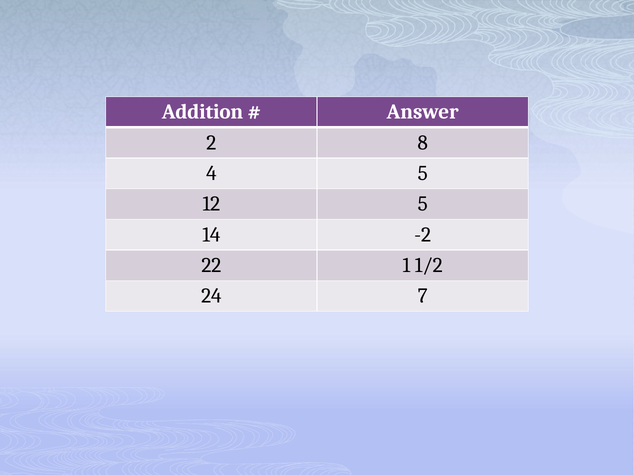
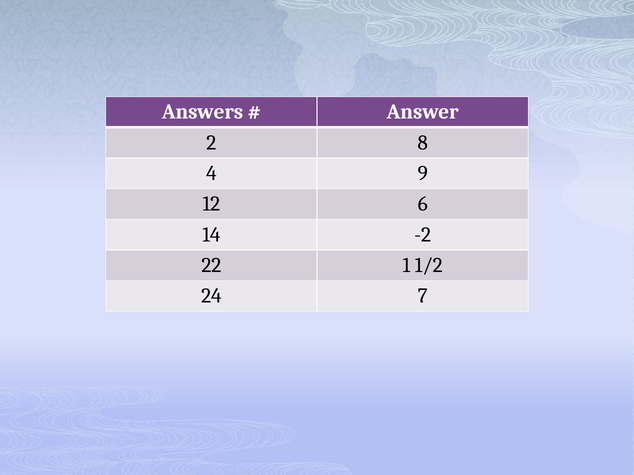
Addition: Addition -> Answers (203, 112)
4 5: 5 -> 9 (423, 173)
12 5: 5 -> 6 (423, 204)
